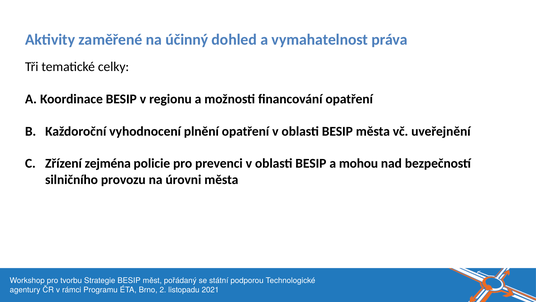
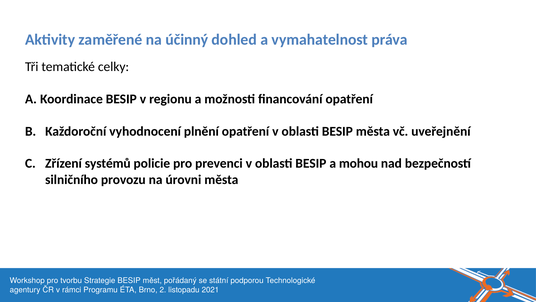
zejména: zejména -> systémů (108, 163)
